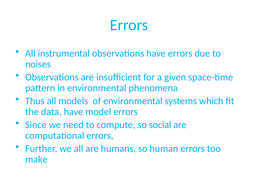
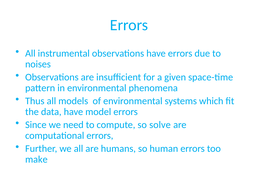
social: social -> solve (160, 124)
